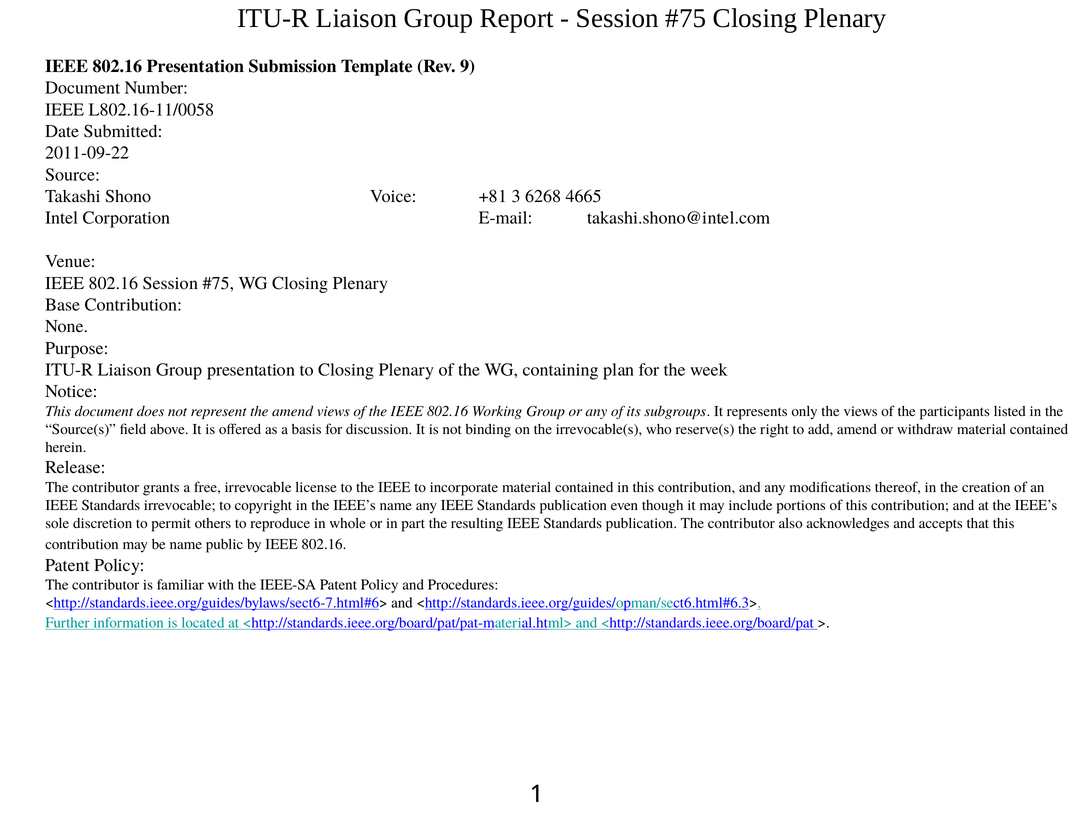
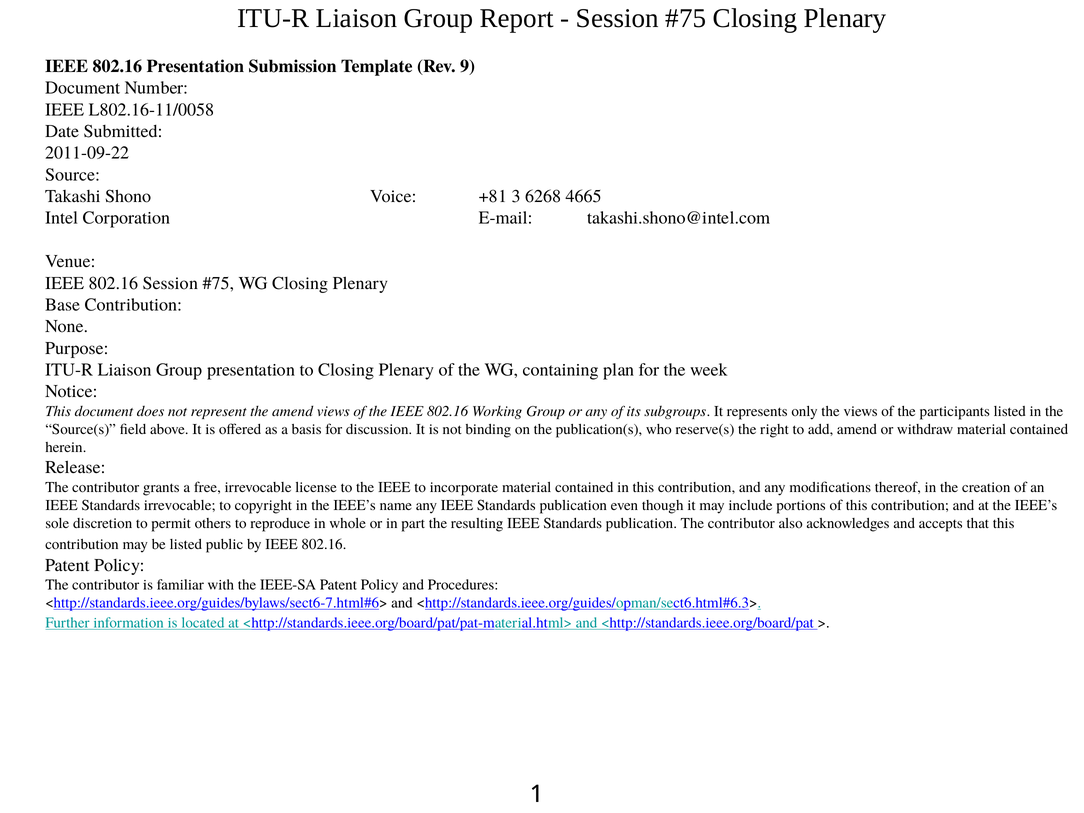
irrevocable(s: irrevocable(s -> publication(s (599, 429)
be name: name -> listed (186, 544)
